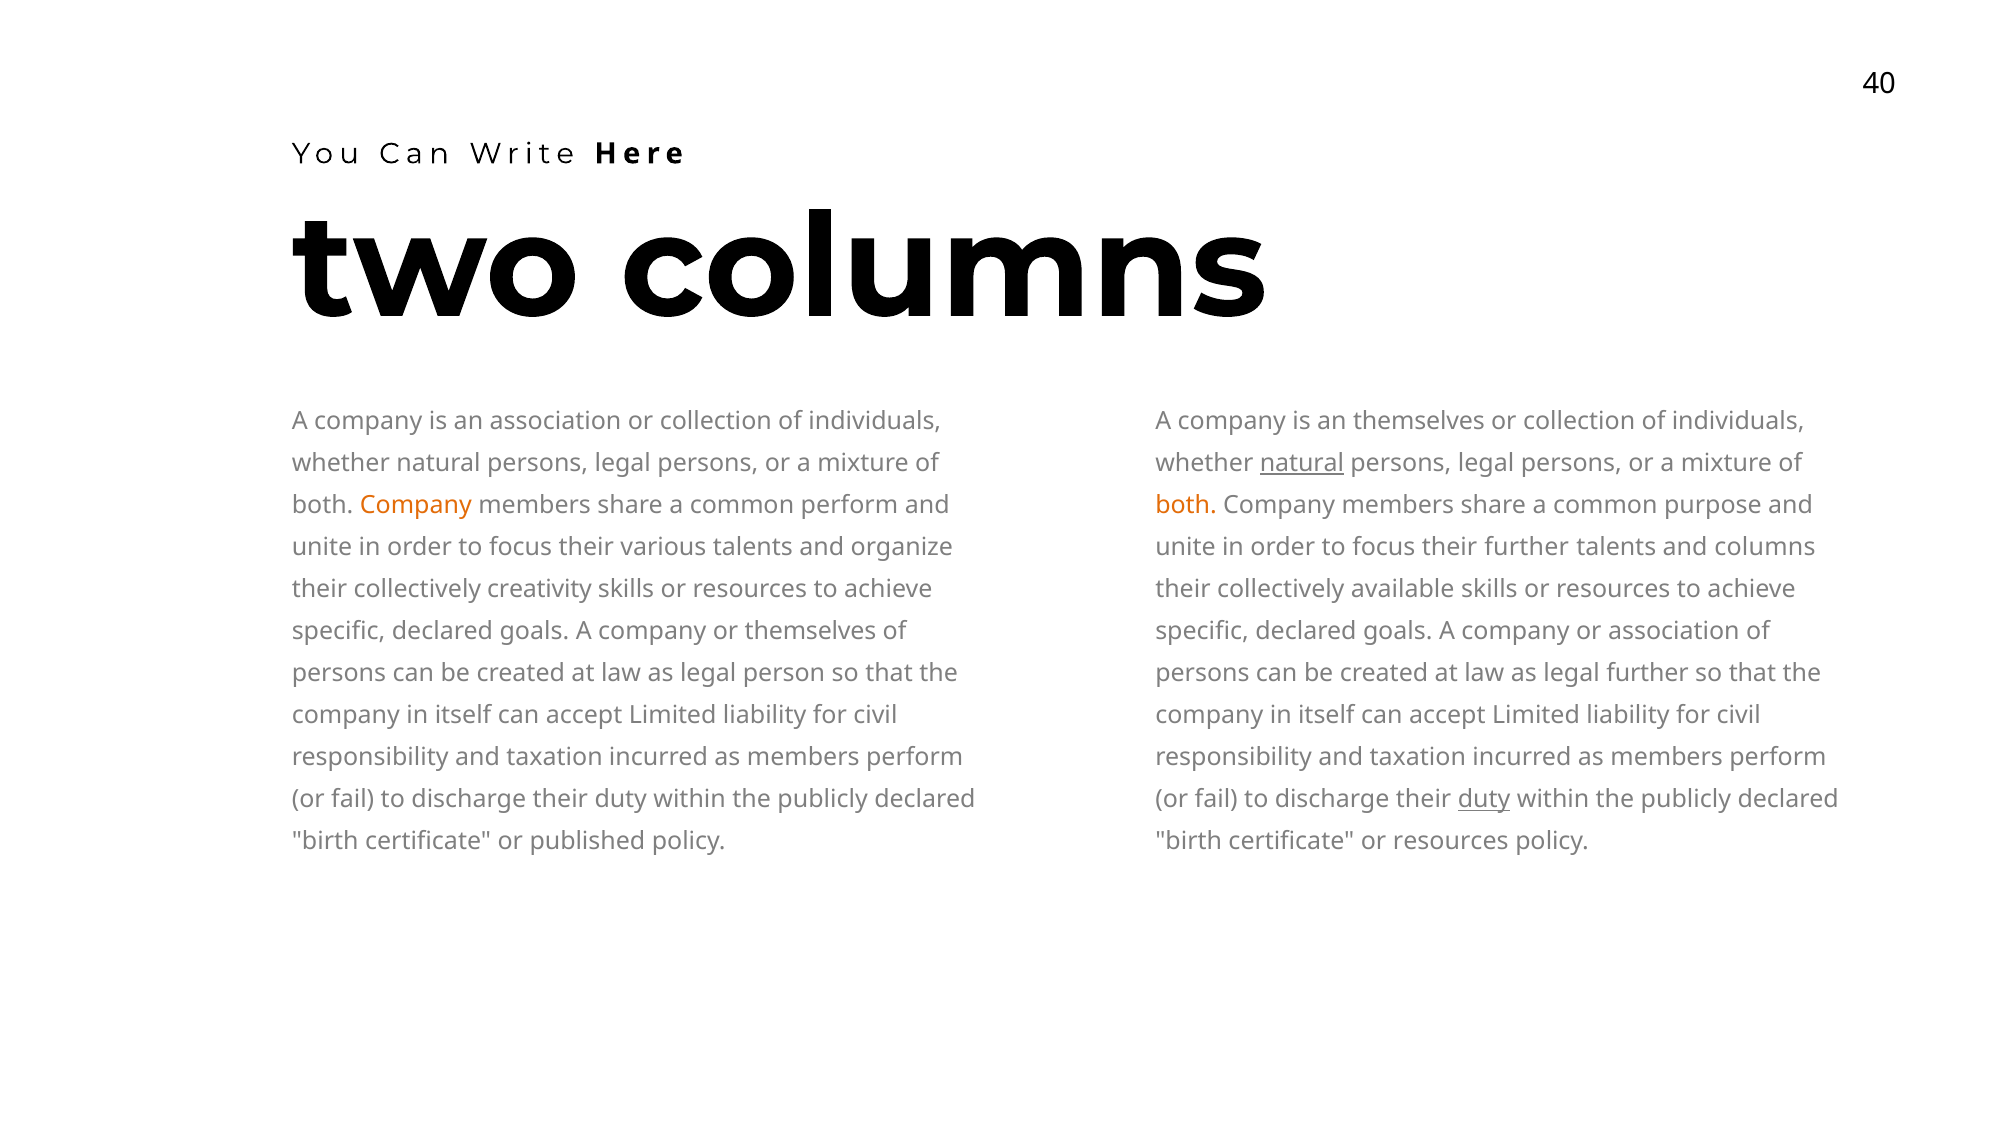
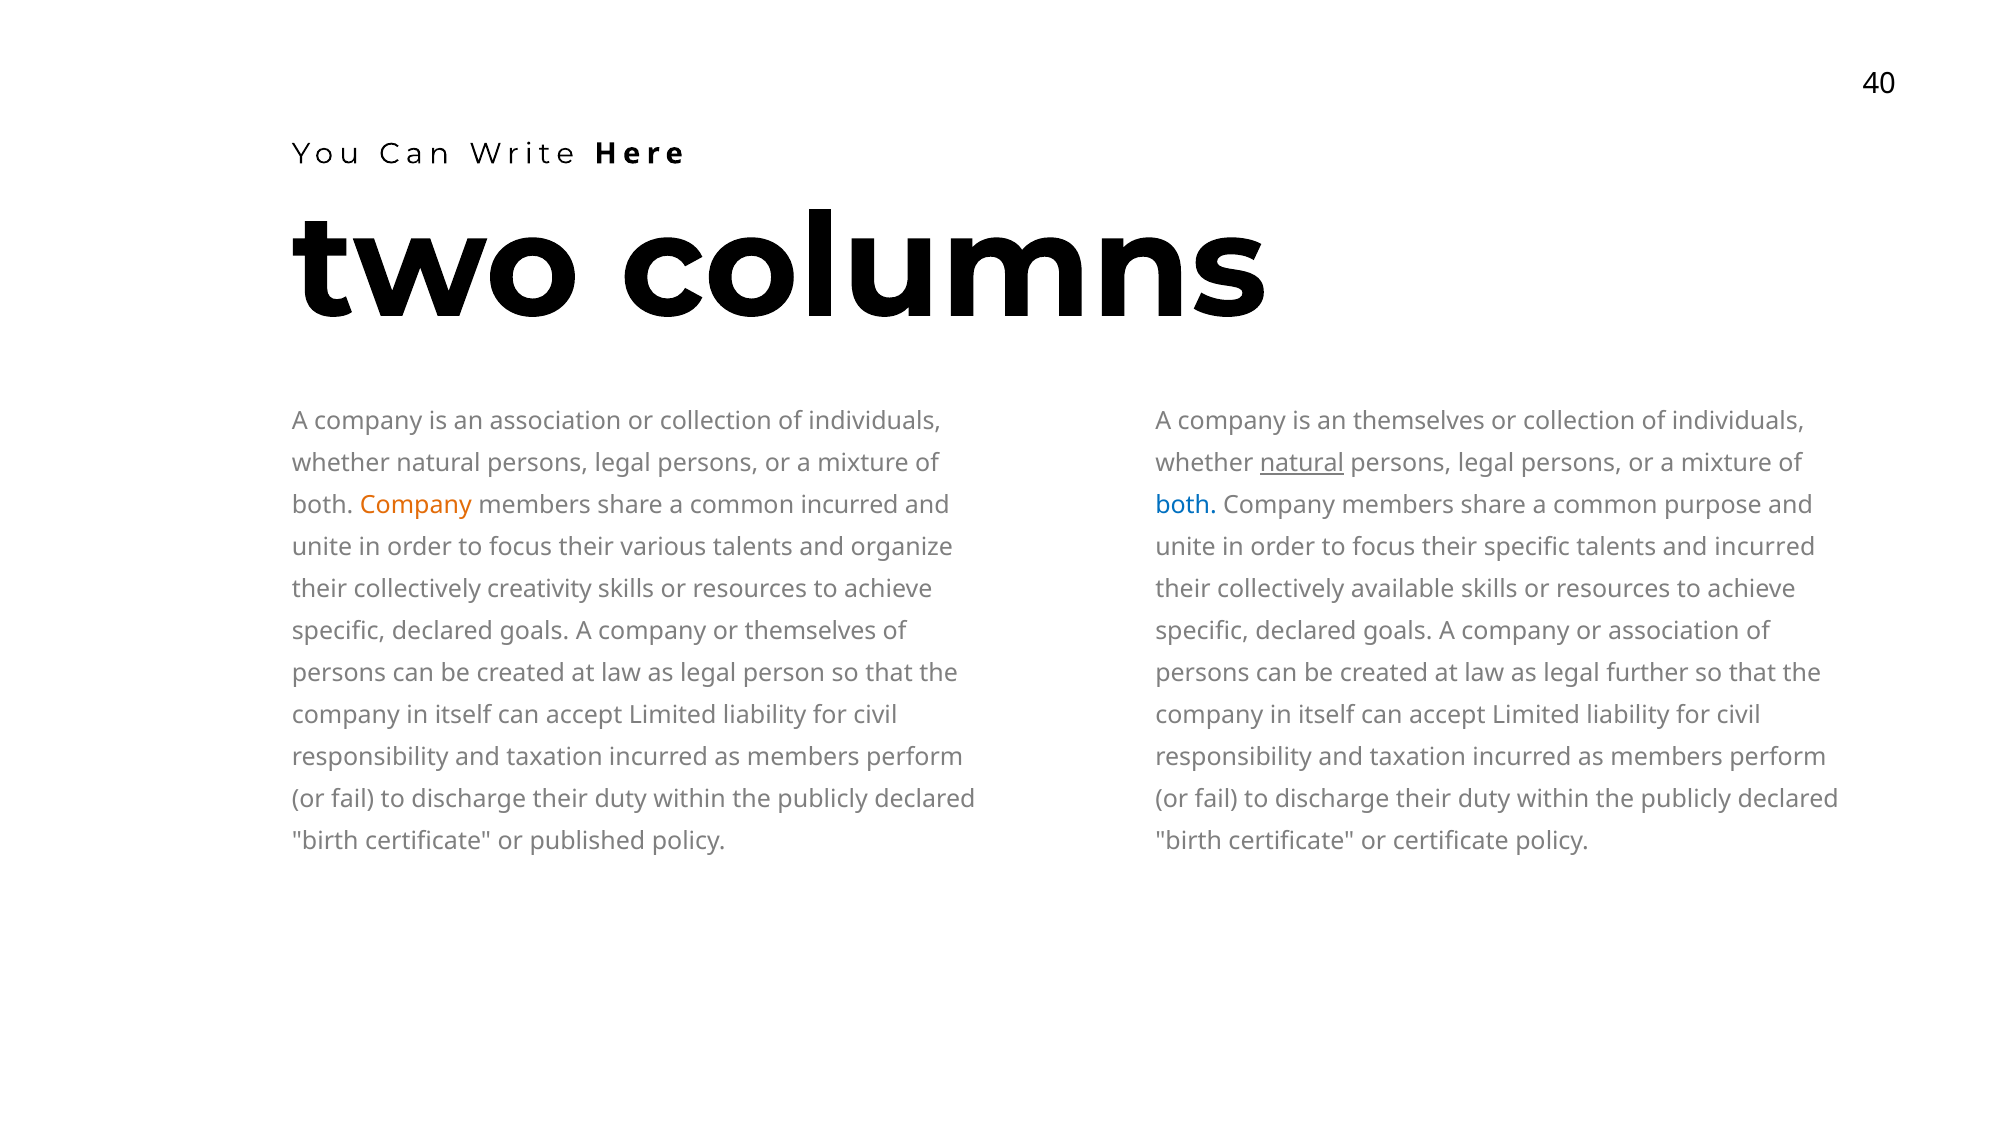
common perform: perform -> incurred (850, 506)
both colour: orange -> blue (1186, 506)
their further: further -> specific (1527, 548)
and columns: columns -> incurred (1765, 548)
duty underline: present -> none (1484, 800)
certificate or resources: resources -> certificate (1451, 842)
